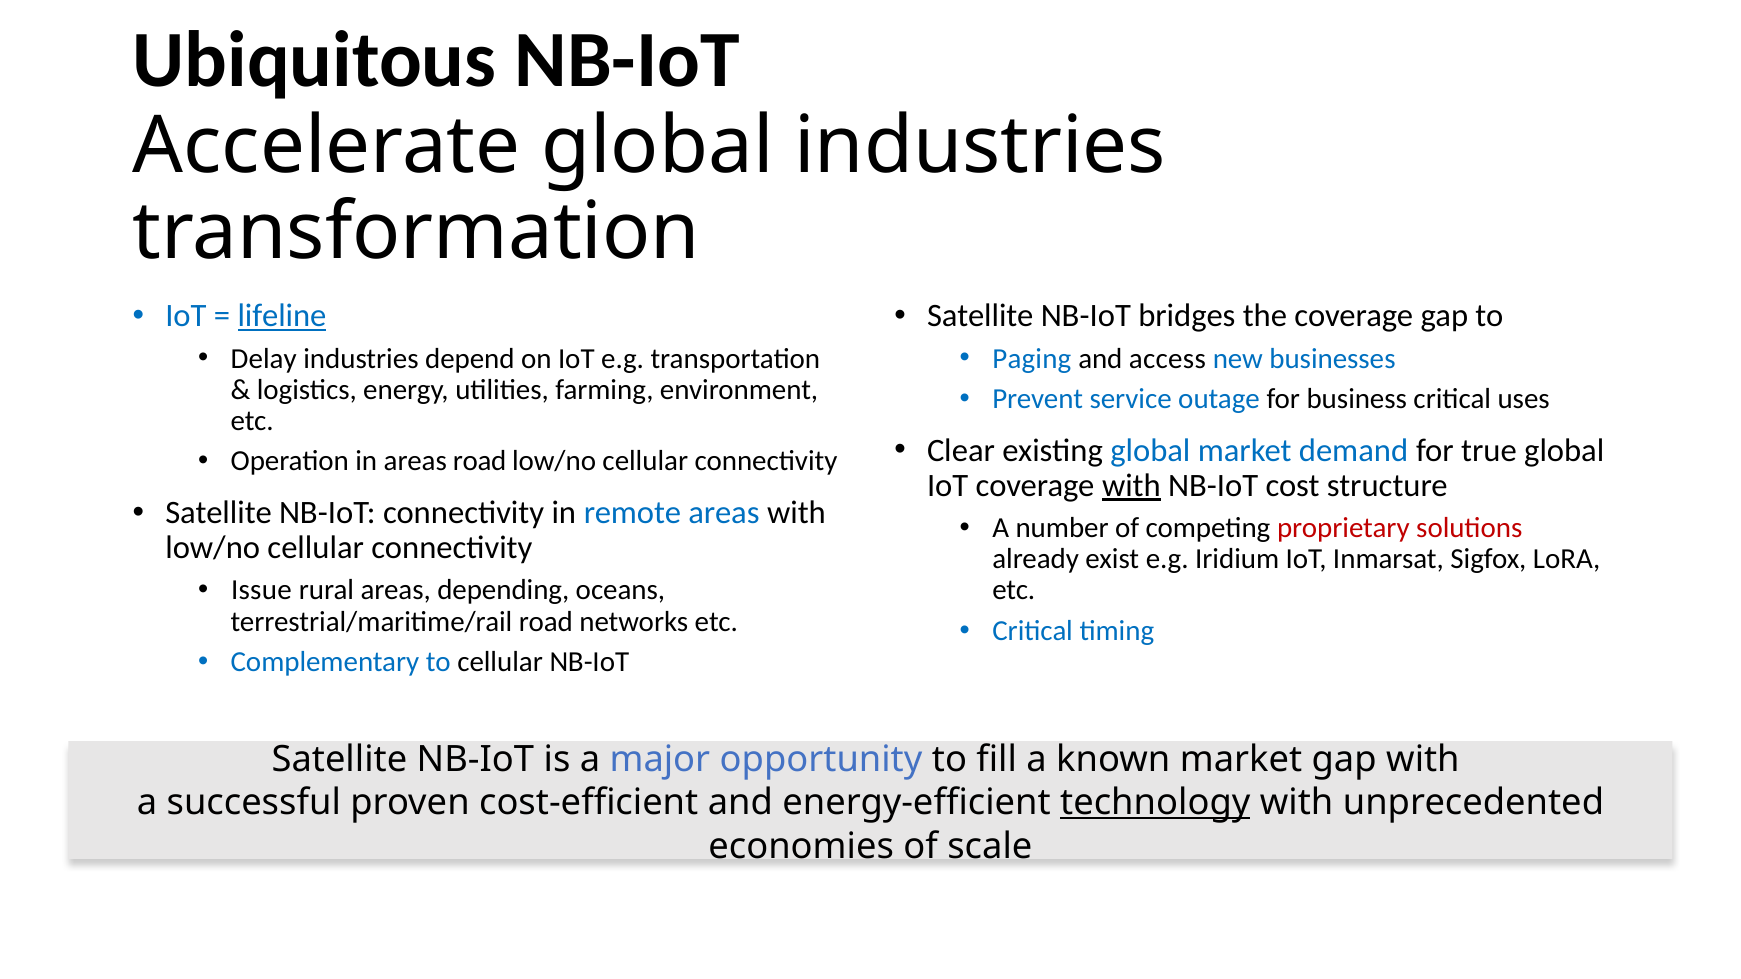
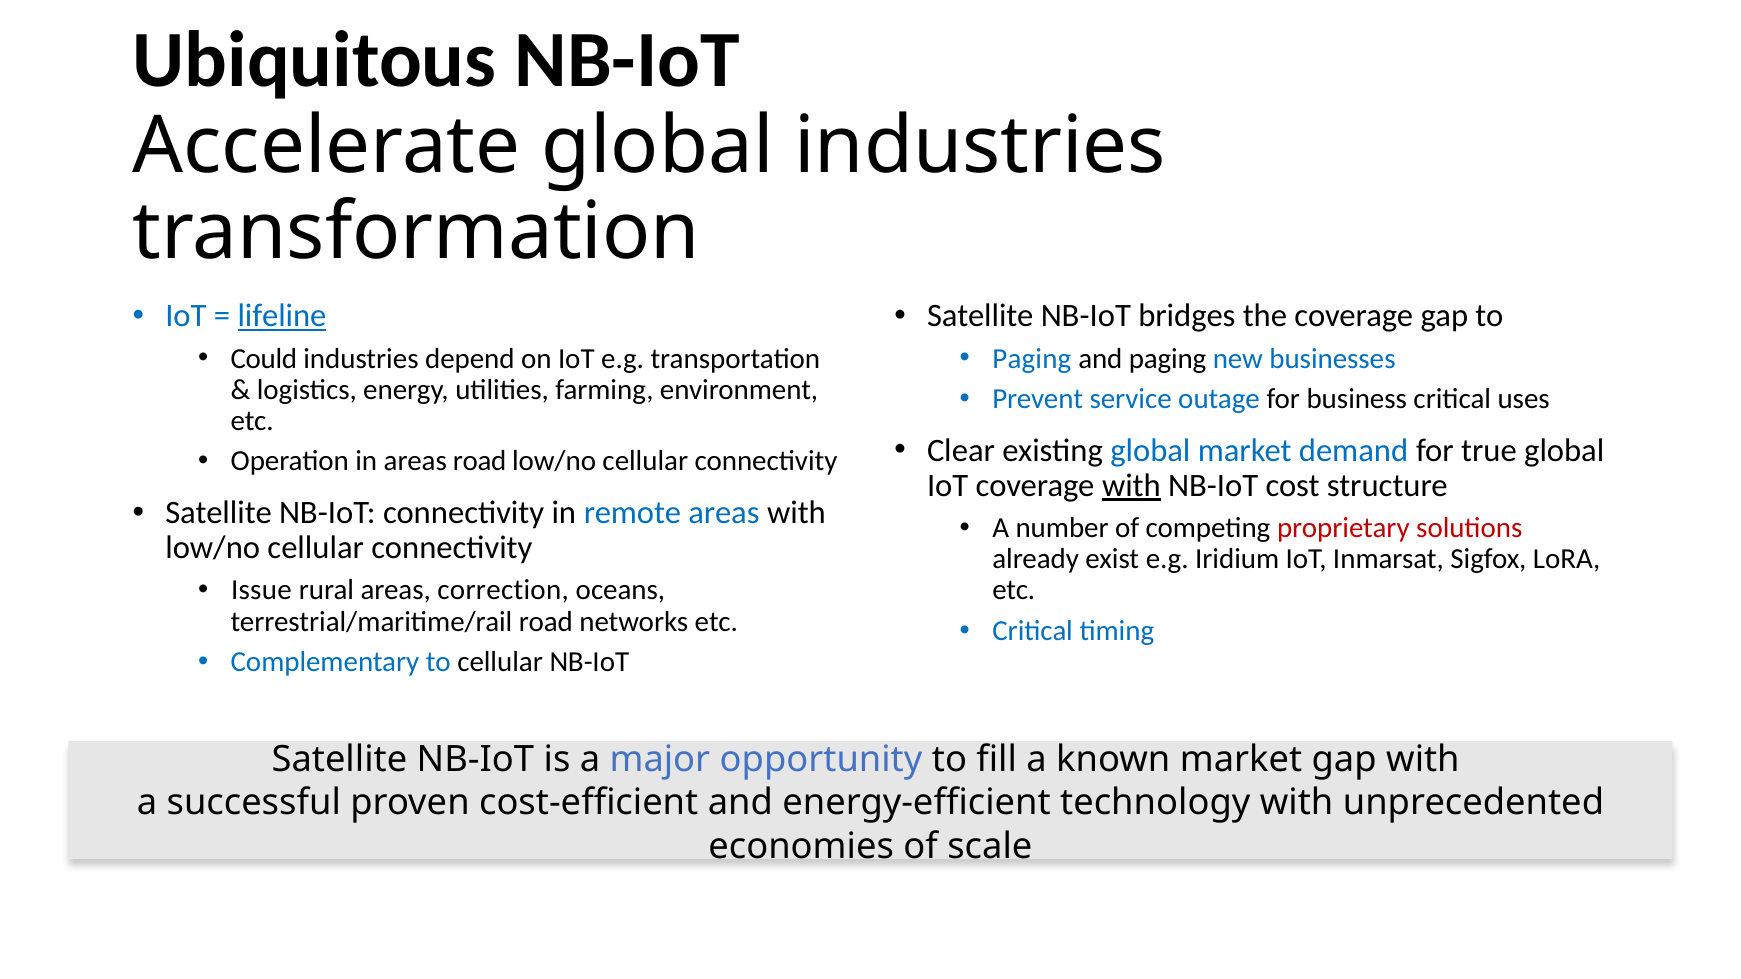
Delay: Delay -> Could (264, 359)
and access: access -> paging (1168, 359)
depending: depending -> correction (503, 591)
technology underline: present -> none (1155, 803)
